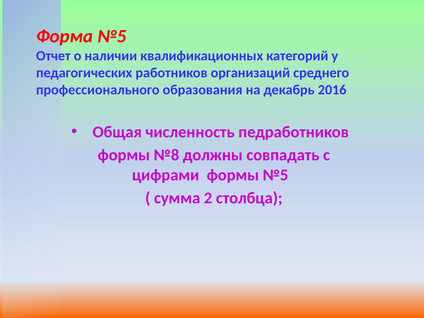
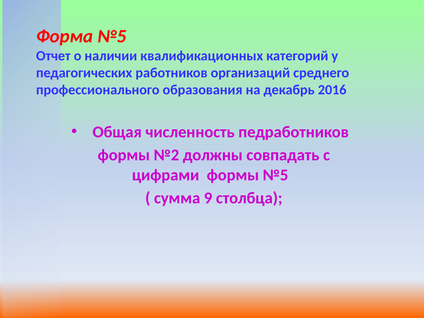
№8: №8 -> №2 (166, 155)
2: 2 -> 9 (208, 198)
